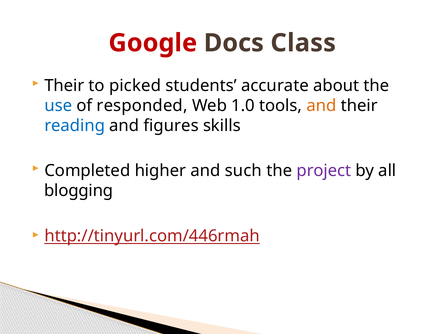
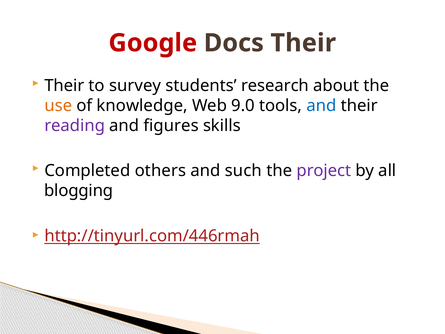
Docs Class: Class -> Their (303, 43)
picked: picked -> survey (135, 85)
accurate: accurate -> research (275, 85)
use colour: blue -> orange (58, 106)
responded: responded -> knowledge (142, 106)
1.0: 1.0 -> 9.0 (243, 106)
and colour: orange -> blue (321, 106)
reading colour: blue -> purple (75, 126)
higher: higher -> others (160, 171)
